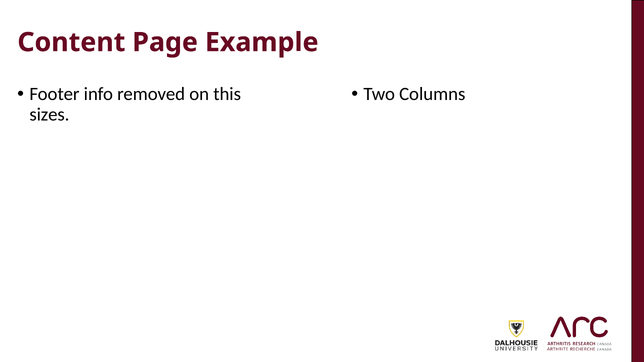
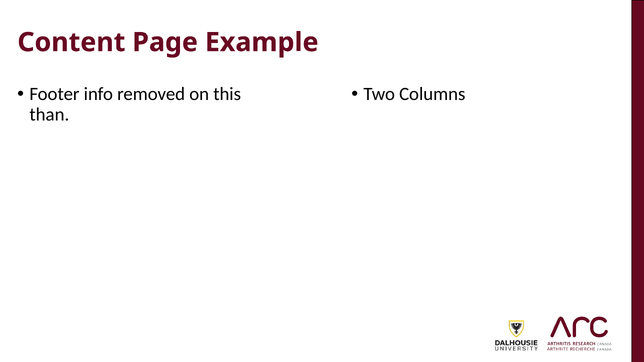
sizes: sizes -> than (49, 115)
